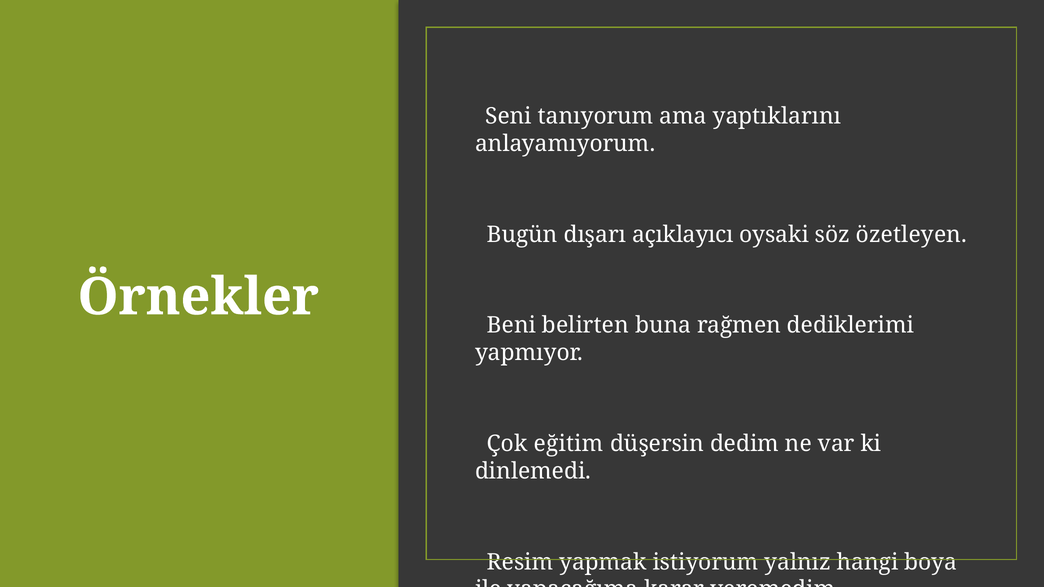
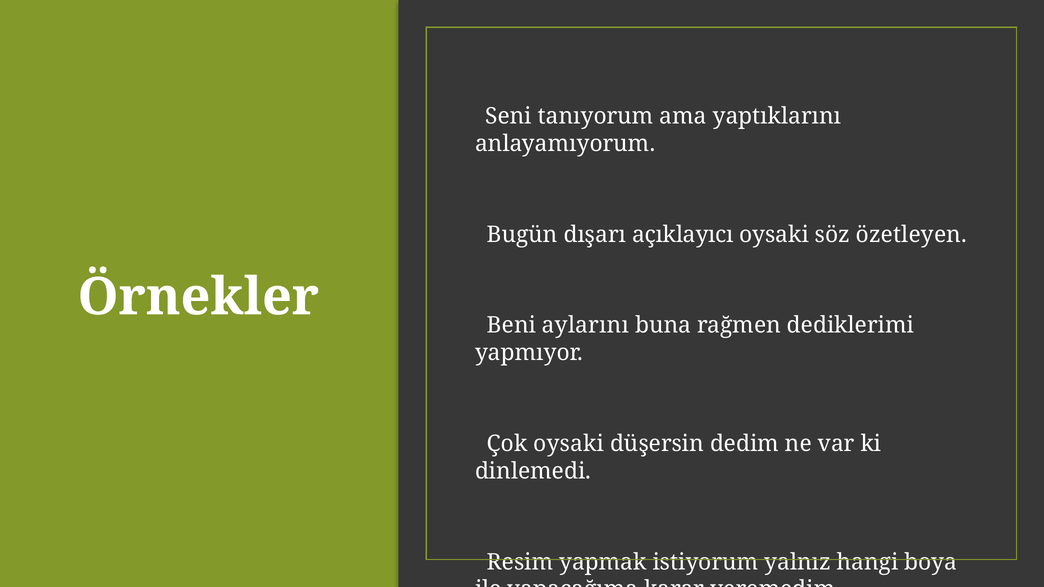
belirten: belirten -> aylarını (585, 326)
Çok eğitim: eğitim -> oysaki (569, 444)
